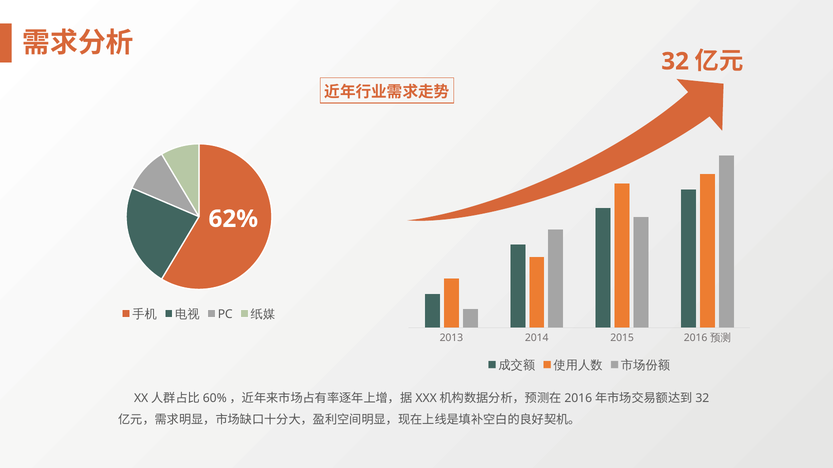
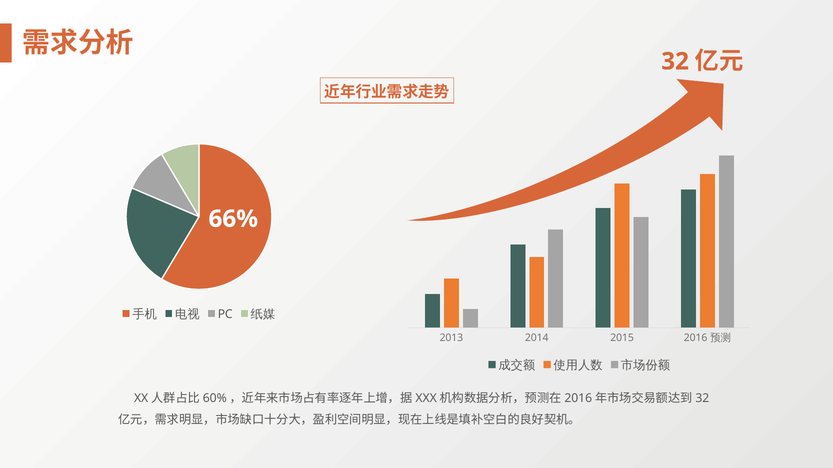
62%: 62% -> 66% (233, 219)
